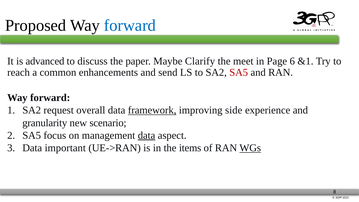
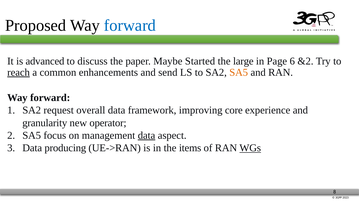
Clarify: Clarify -> Started (200, 61)
meet: meet -> large (243, 61)
&1: &1 -> &2 (305, 61)
reach underline: none -> present (19, 72)
SA5 colour: red -> orange (239, 72)
framework underline: present -> none (152, 110)
side: side -> core (234, 110)
scenario: scenario -> operator (108, 123)
important: important -> producing (65, 148)
